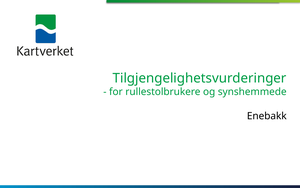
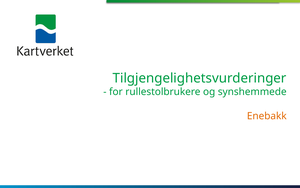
Enebakk colour: black -> orange (267, 116)
